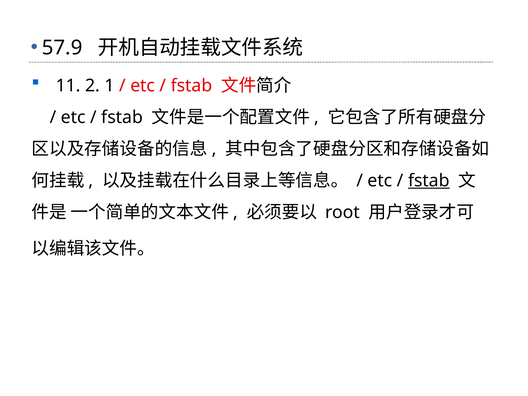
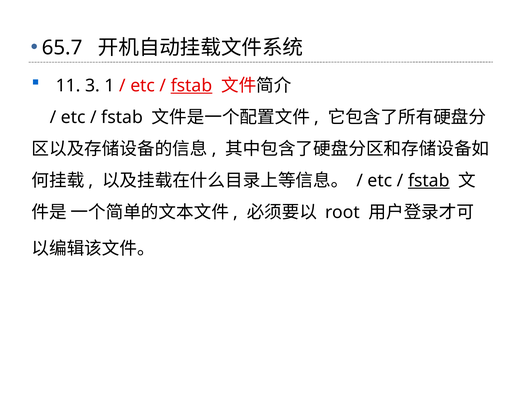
57.9: 57.9 -> 65.7 (62, 48)
2: 2 -> 3 (93, 86)
fstab underline: none -> present (192, 86)
